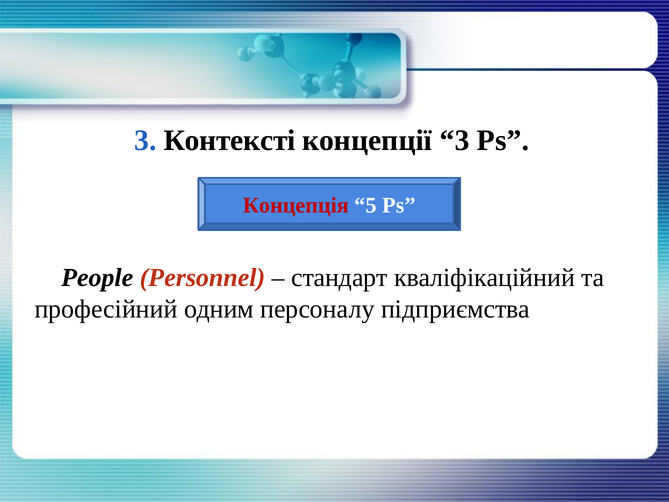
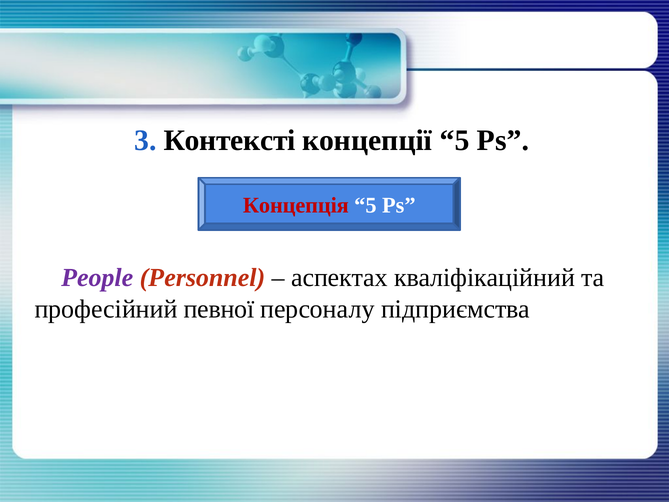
концепції 3: 3 -> 5 (455, 140)
People colour: black -> purple (97, 278)
стандарт: стандарт -> аспектах (339, 278)
одним: одним -> певної (219, 309)
